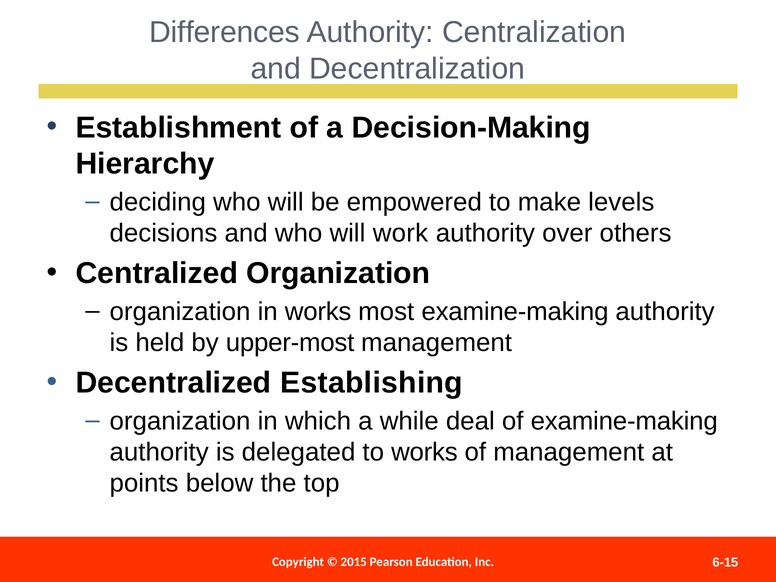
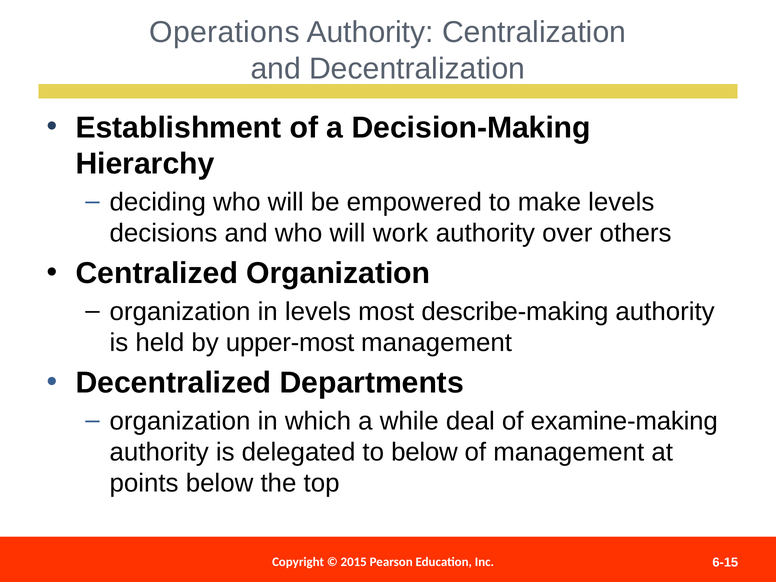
Differences: Differences -> Operations (224, 32)
in works: works -> levels (318, 312)
most examine-making: examine-making -> describe-making (515, 312)
Establishing: Establishing -> Departments (372, 383)
to works: works -> below (424, 452)
